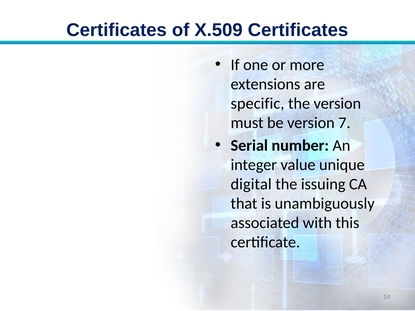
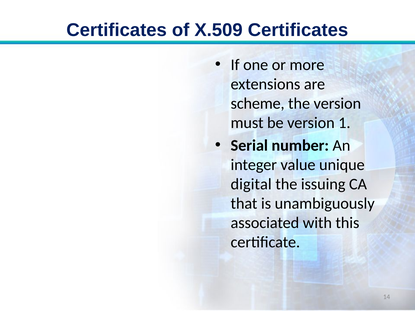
specific: specific -> scheme (258, 103)
7: 7 -> 1 (344, 123)
